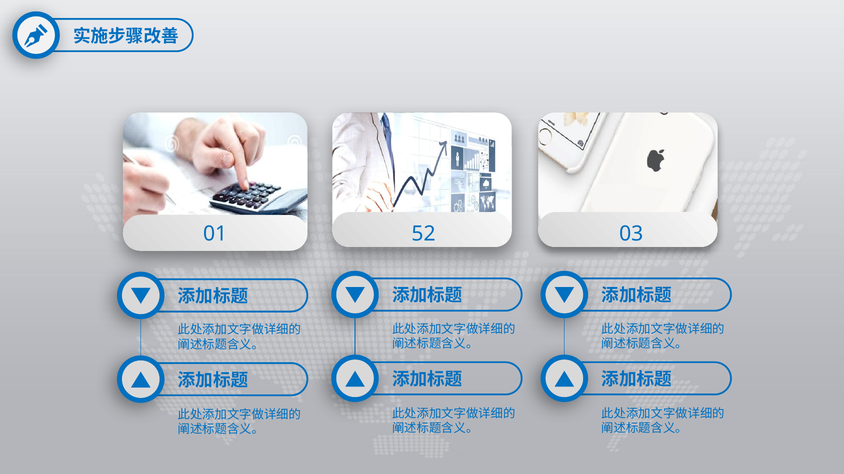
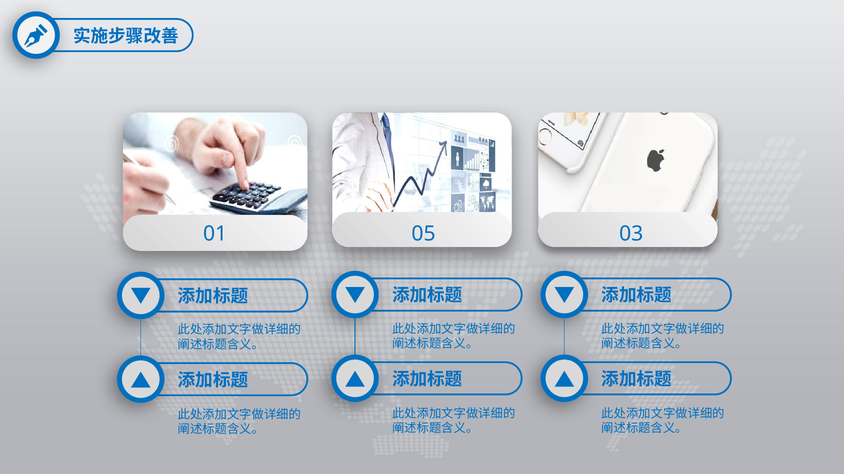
52: 52 -> 05 (424, 234)
